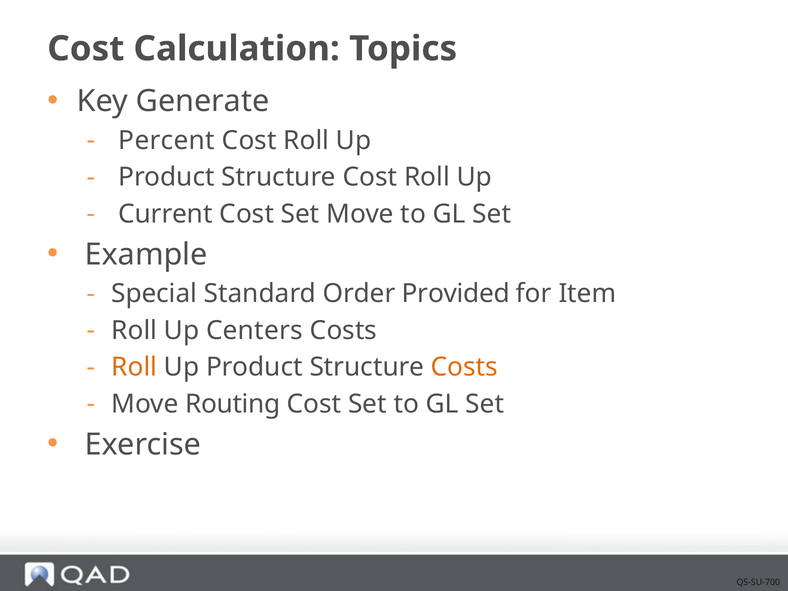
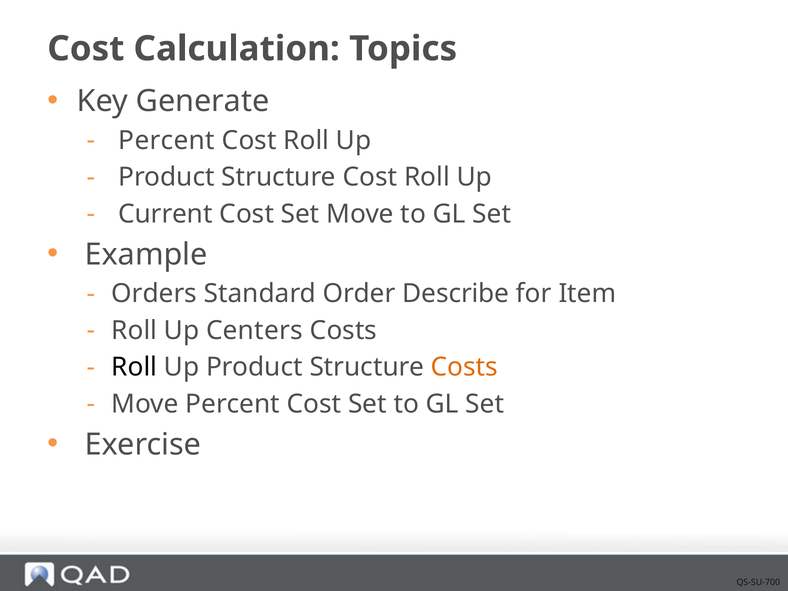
Special: Special -> Orders (154, 294)
Provided: Provided -> Describe (456, 294)
Roll colour: orange -> black (134, 367)
Move Routing: Routing -> Percent (233, 404)
